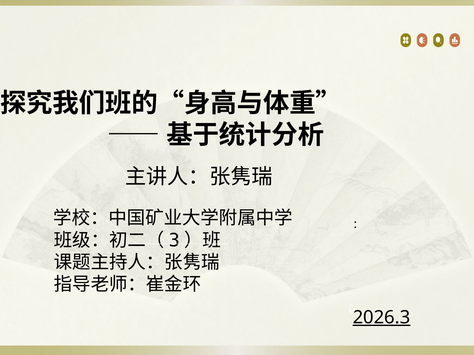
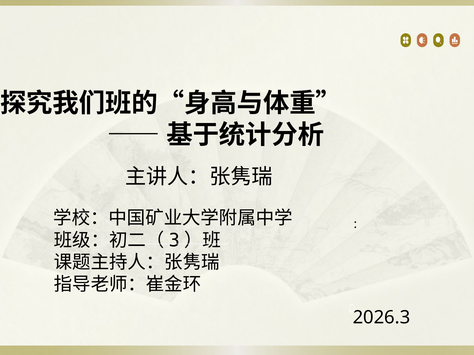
2026.3 underline: present -> none (382, 318)
